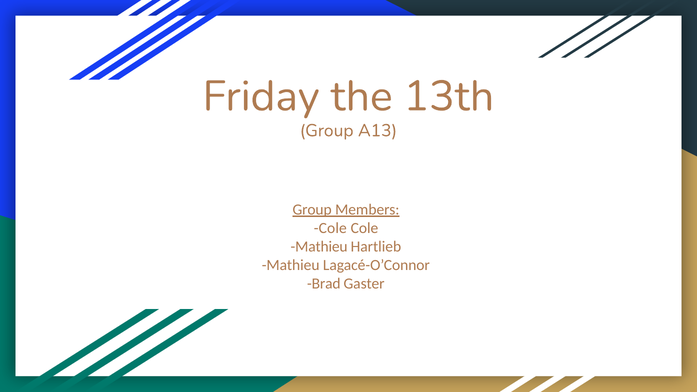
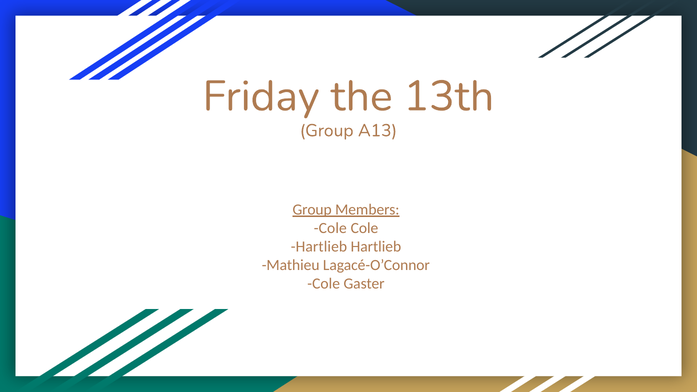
Mathieu: Mathieu -> Hartlieb (319, 247)
Brad: Brad -> Cole (324, 284)
